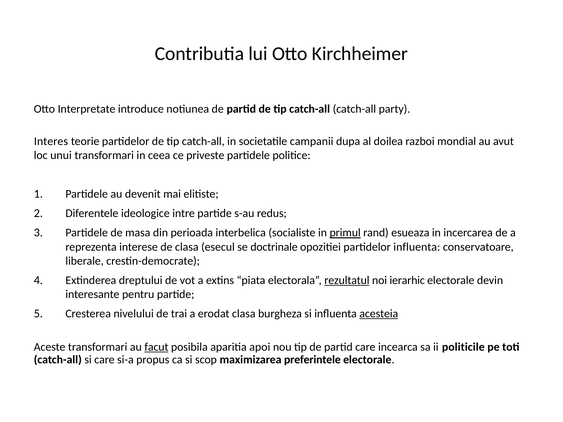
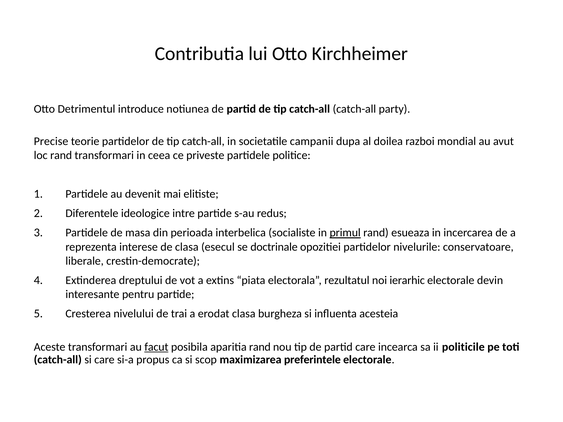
Interpretate: Interpretate -> Detrimentul (87, 109)
Interes: Interes -> Precise (51, 141)
loc unui: unui -> rand (61, 155)
partidelor influenta: influenta -> nivelurile (417, 247)
rezultatul underline: present -> none (347, 280)
acesteia underline: present -> none (379, 314)
aparitia apoi: apoi -> rand (260, 347)
